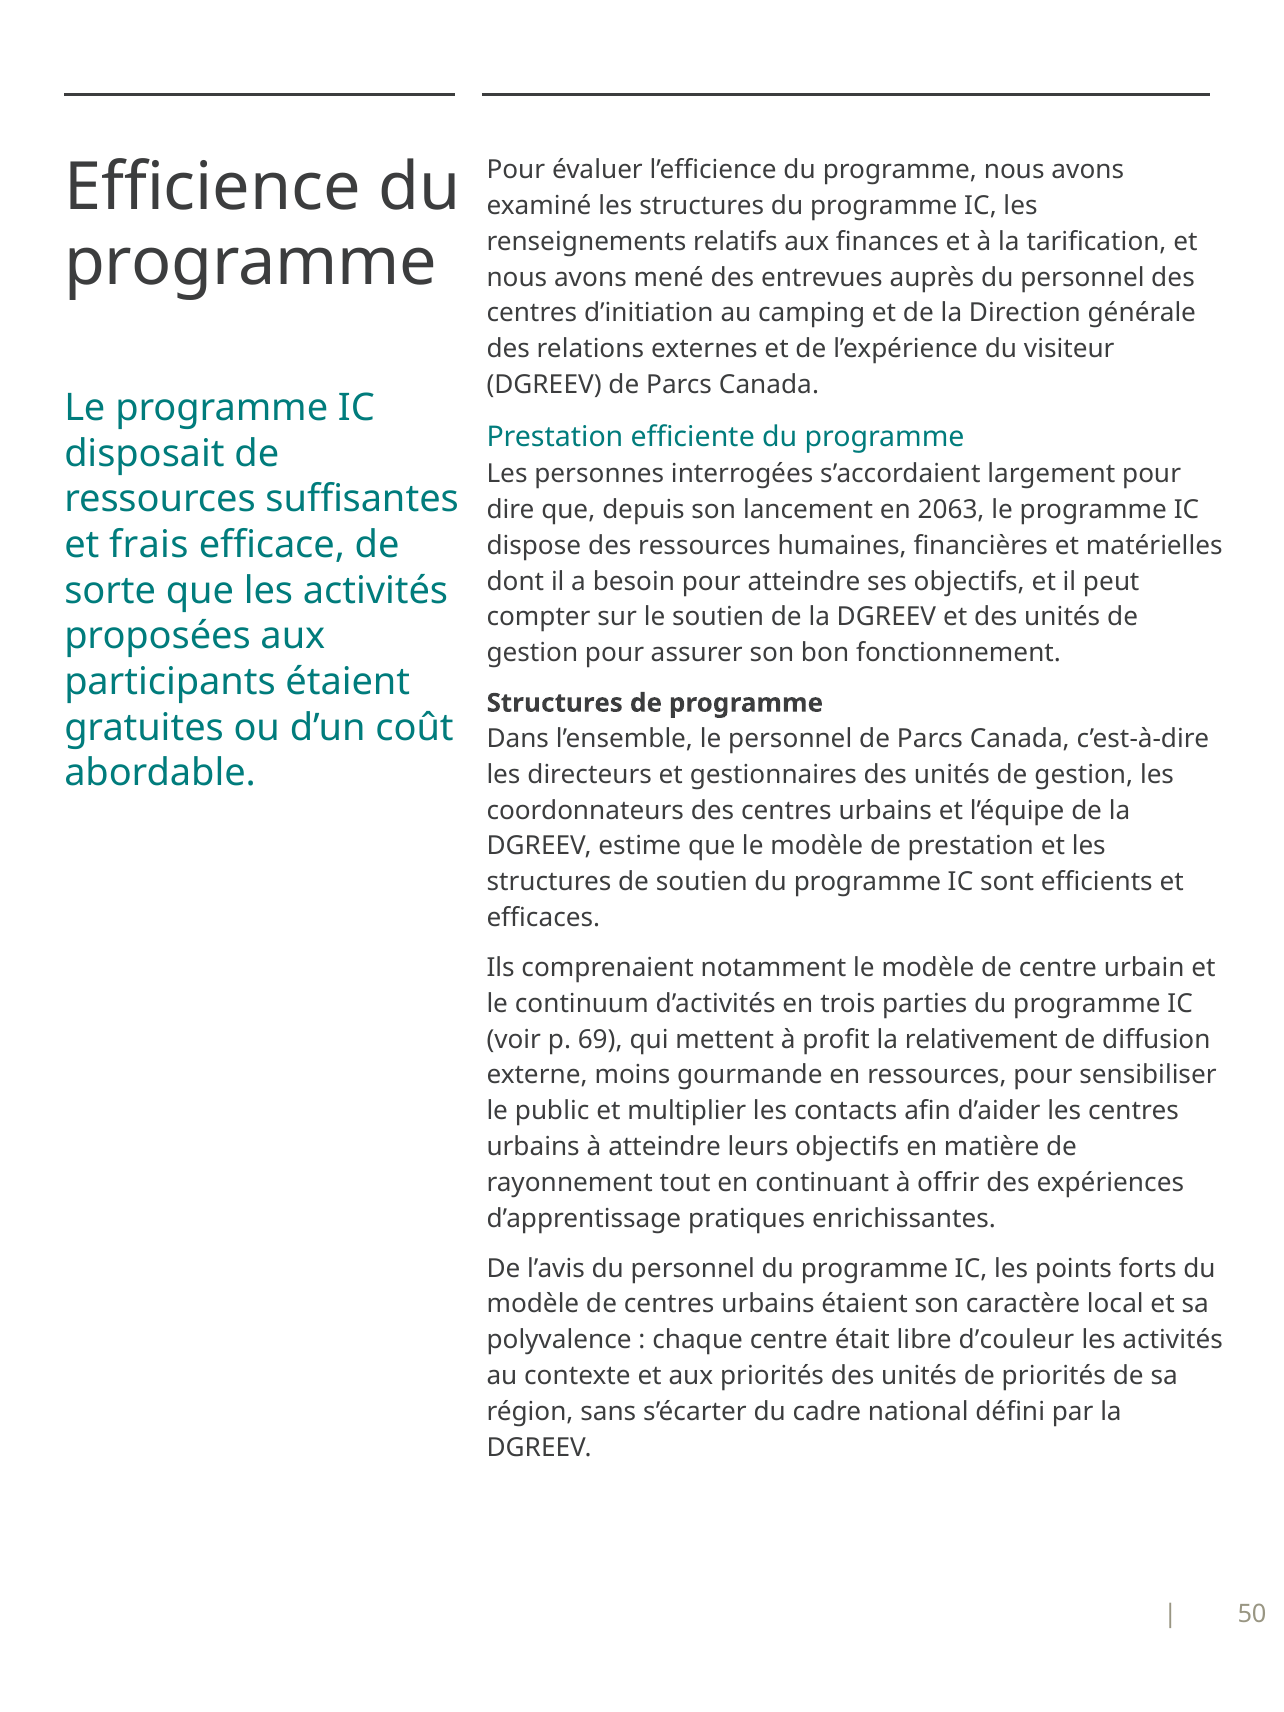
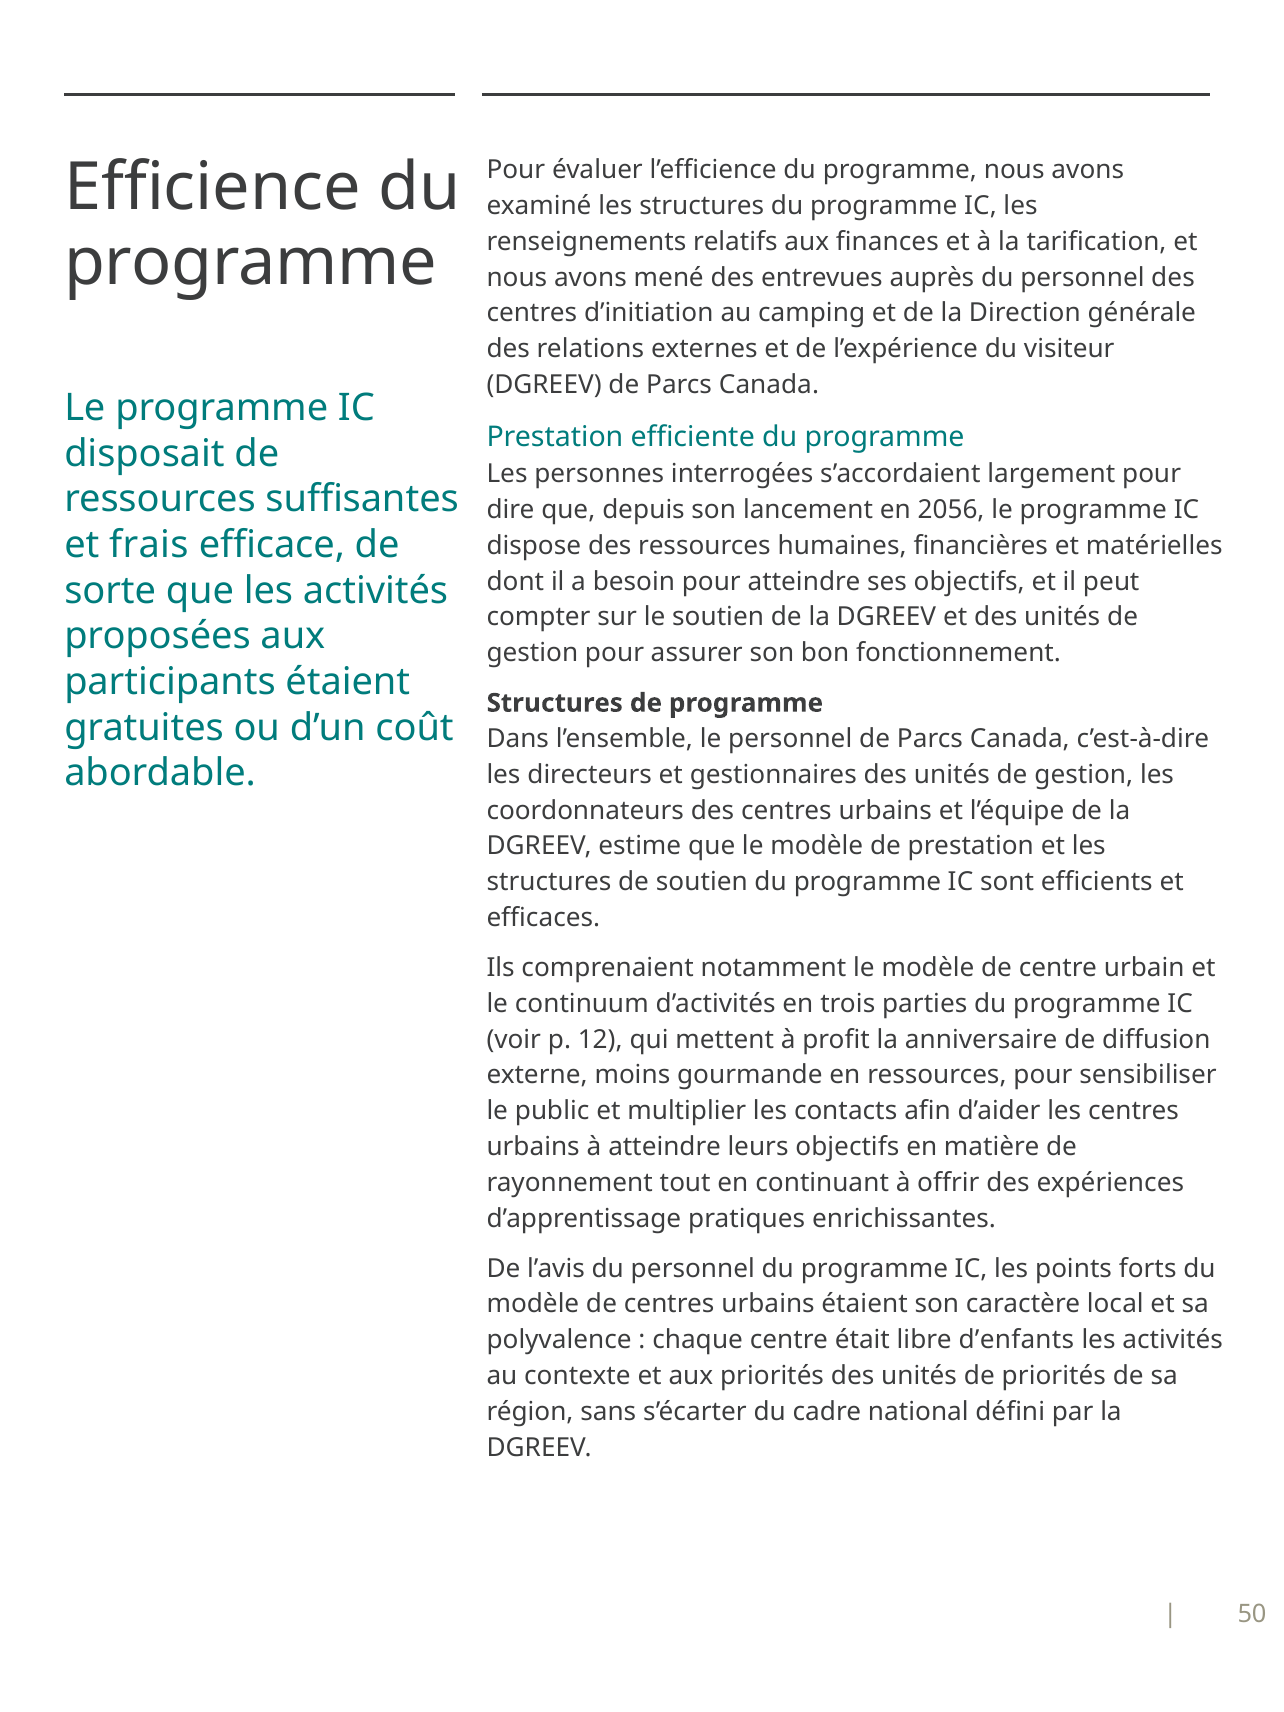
2063: 2063 -> 2056 (951, 510)
69: 69 -> 12 (600, 1039)
relativement: relativement -> anniversaire (981, 1039)
d’couleur: d’couleur -> d’enfants (1016, 1340)
